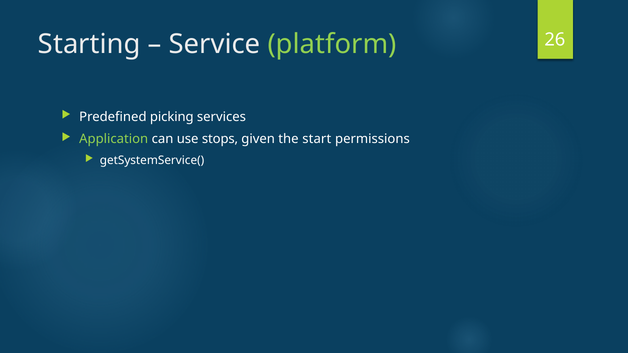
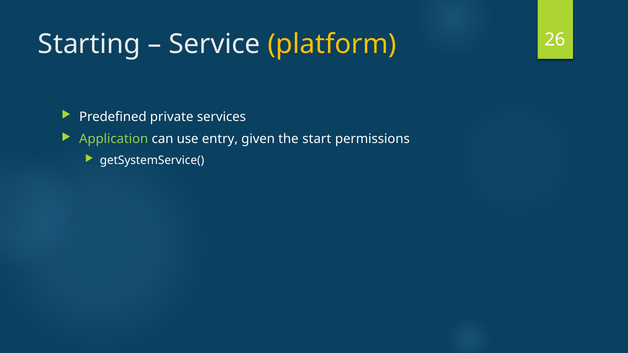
platform colour: light green -> yellow (332, 44)
picking: picking -> private (172, 117)
stops: stops -> entry (220, 139)
